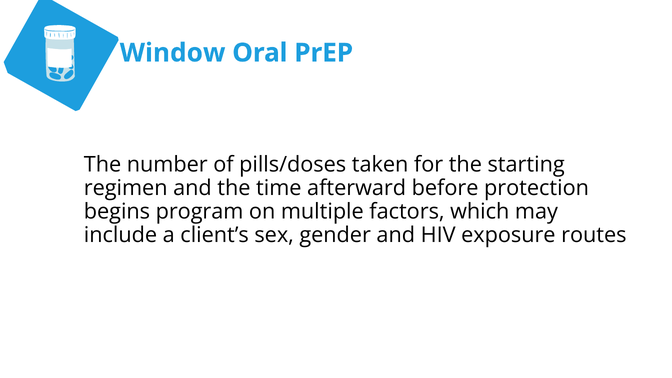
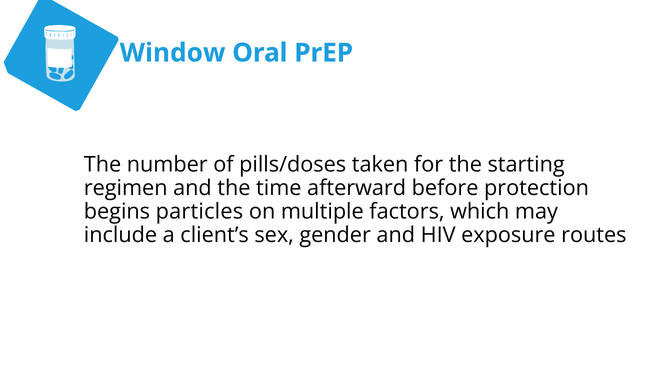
program: program -> particles (199, 212)
